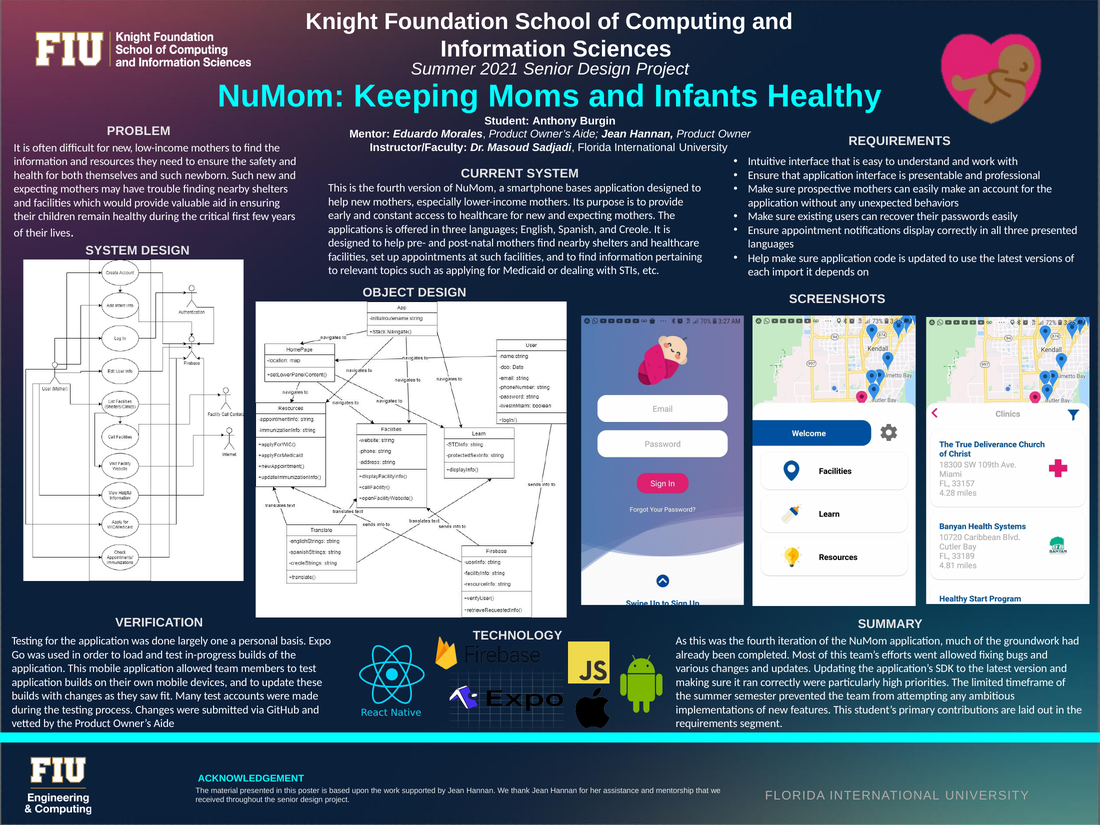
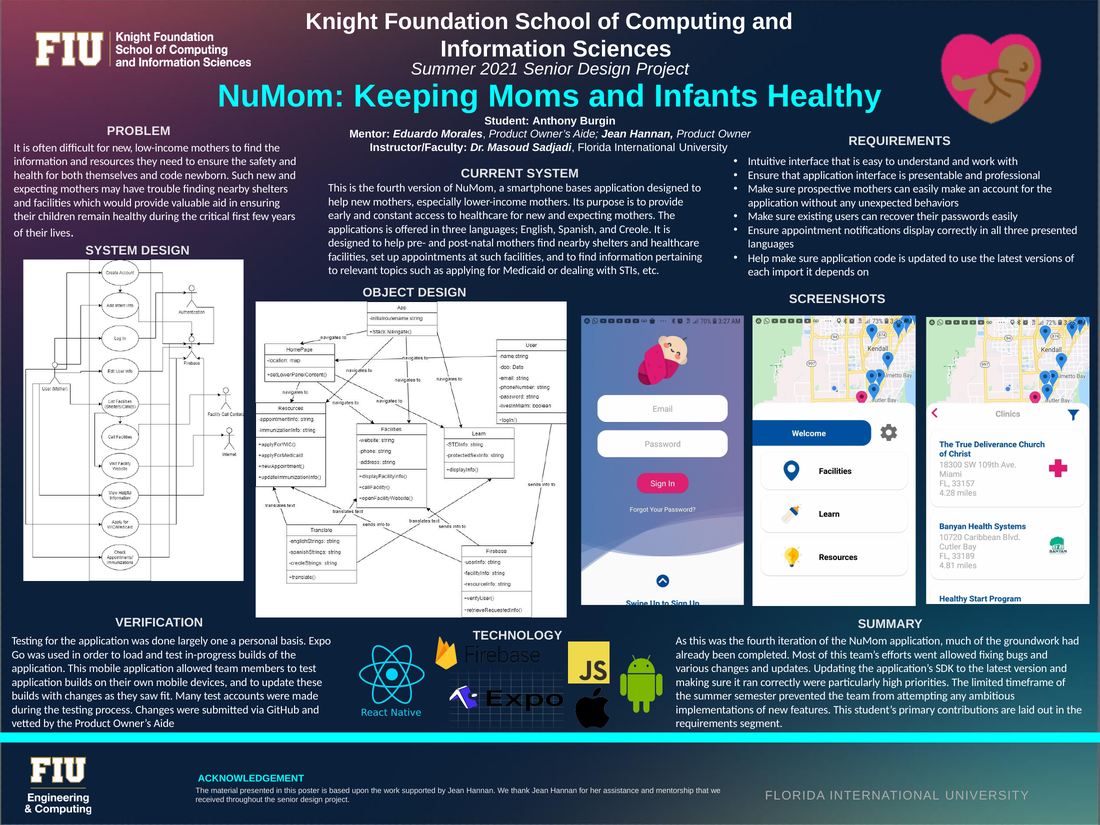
and such: such -> code (171, 175)
